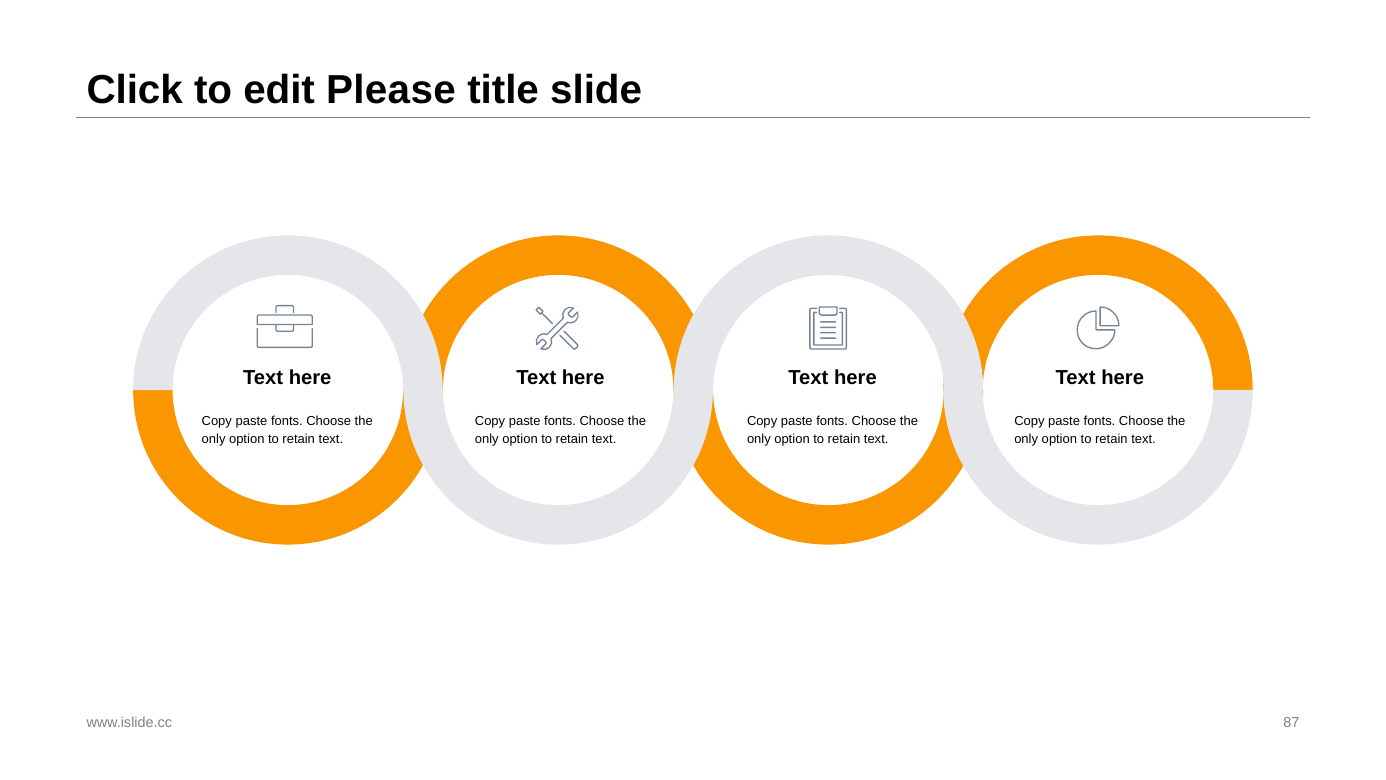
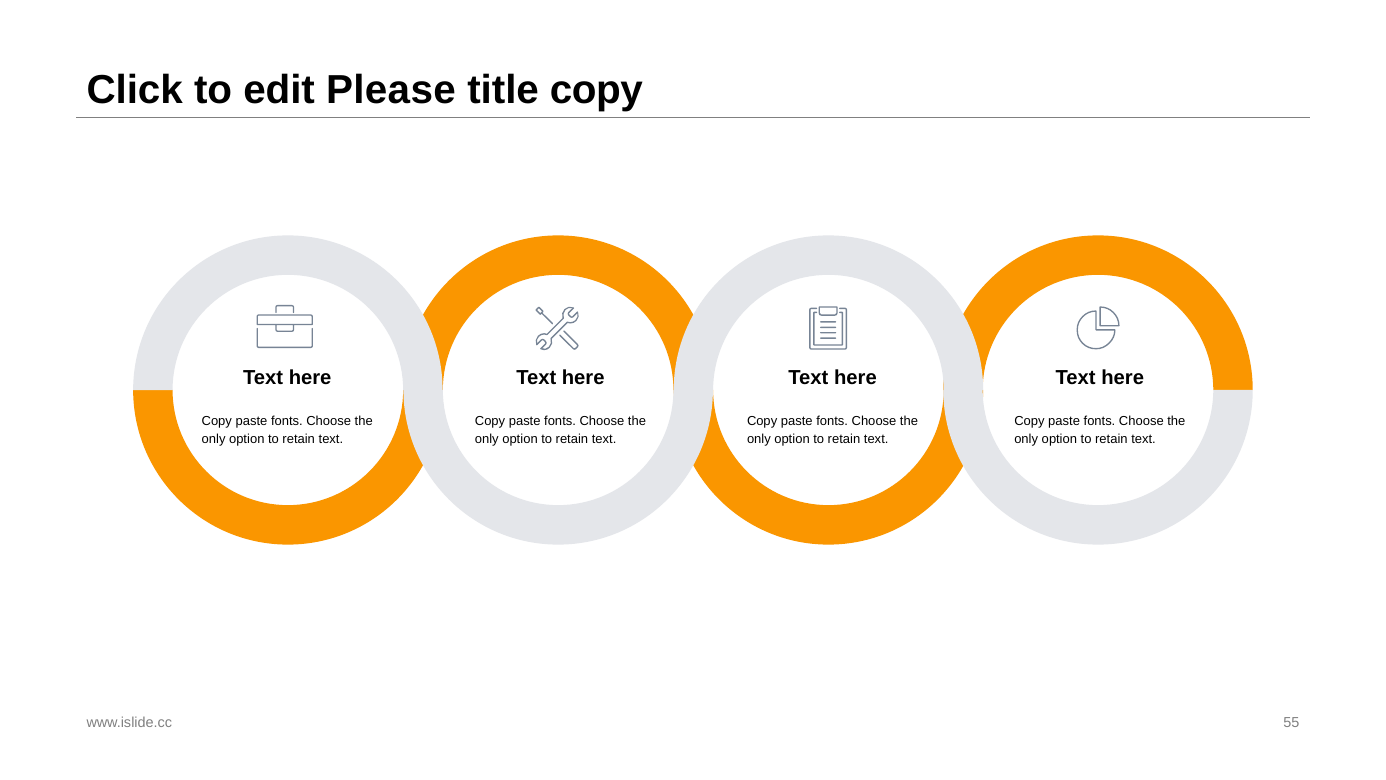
title slide: slide -> copy (596, 90)
87: 87 -> 55 (1291, 722)
